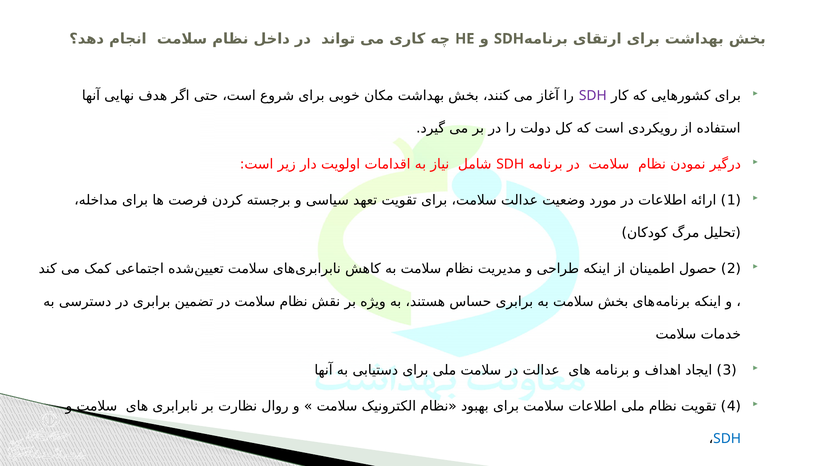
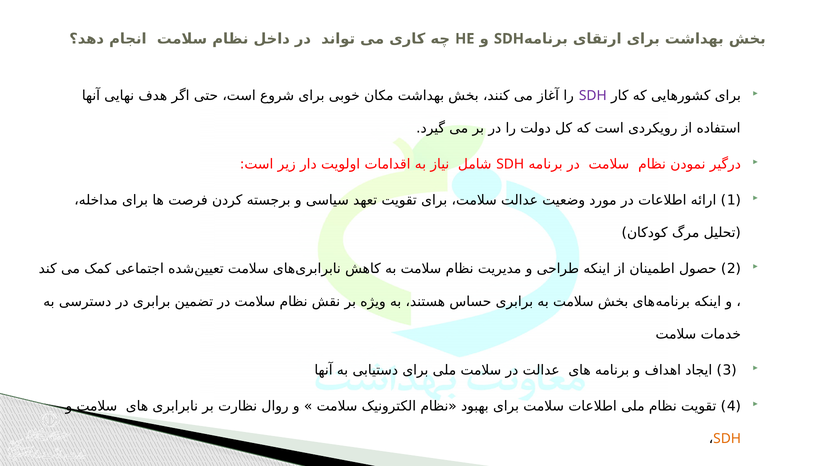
SDH colour: blue -> orange (727, 439)
